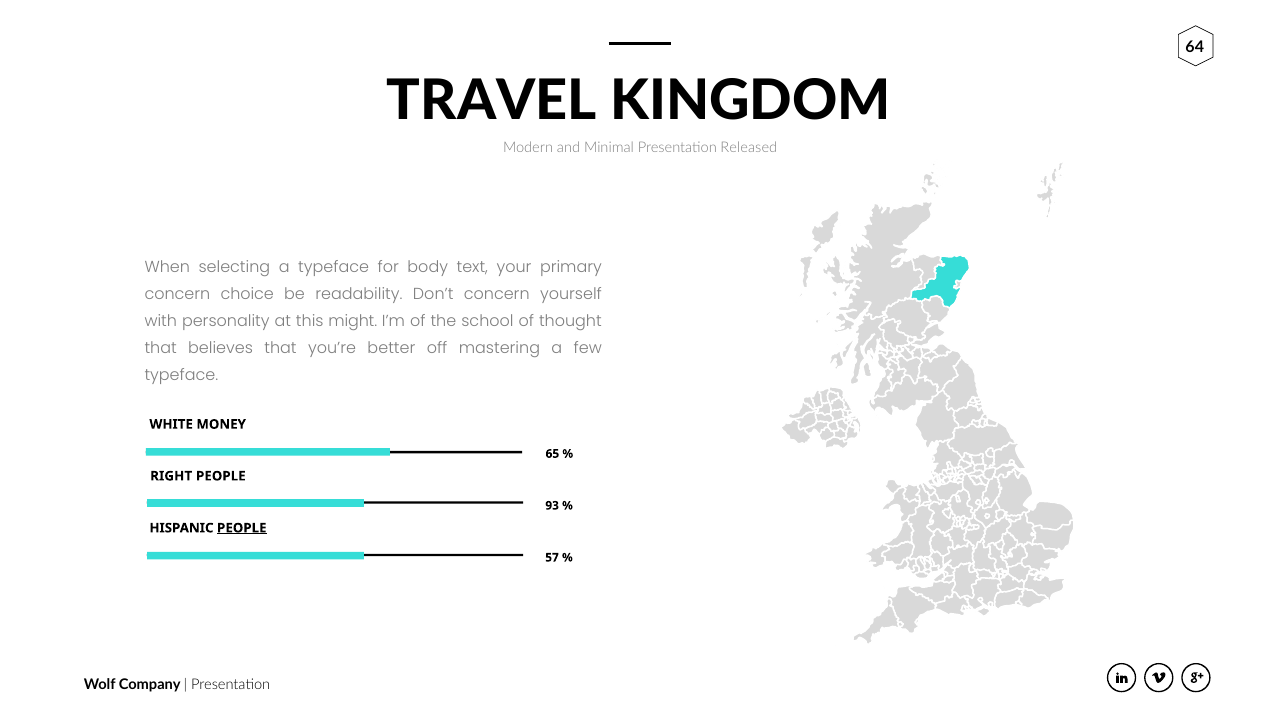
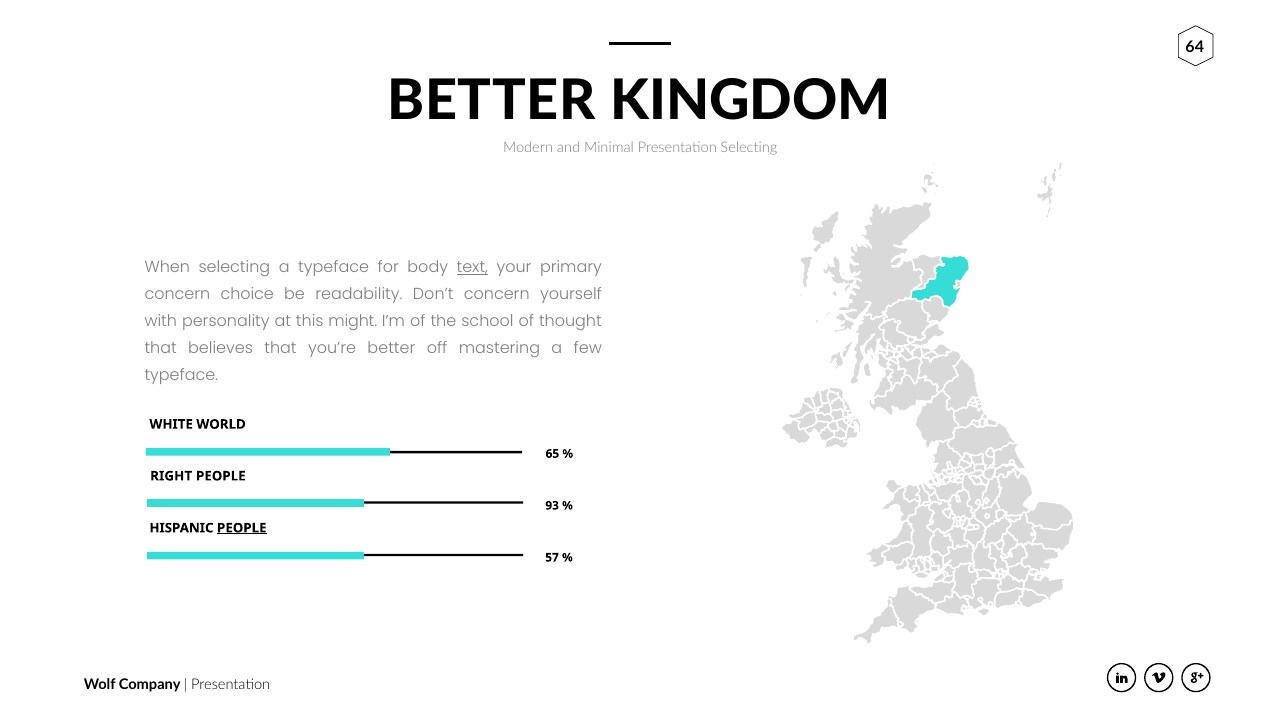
TRAVEL: TRAVEL -> BETTER (492, 101)
Presentation Released: Released -> Selecting (749, 148)
text underline: none -> present (472, 268)
MONEY: MONEY -> WORLD (221, 424)
